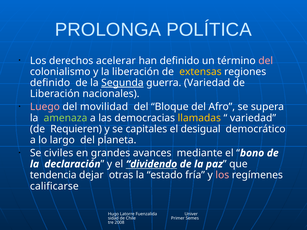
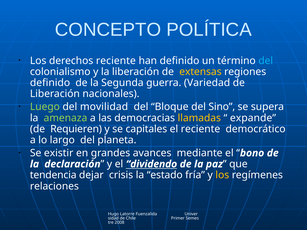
PROLONGA: PROLONGA -> CONCEPTO (108, 30)
derechos acelerar: acelerar -> reciente (116, 61)
del colour: pink -> light blue (266, 61)
Segunda underline: present -> none (122, 83)
Luego colour: pink -> light green (45, 107)
Afro: Afro -> Sino (222, 107)
variedad: variedad -> expande (253, 118)
el desigual: desigual -> reciente (201, 129)
civiles: civiles -> existir (59, 153)
otras: otras -> crisis (121, 175)
los colour: pink -> yellow (222, 175)
calificarse: calificarse -> relaciones (54, 186)
